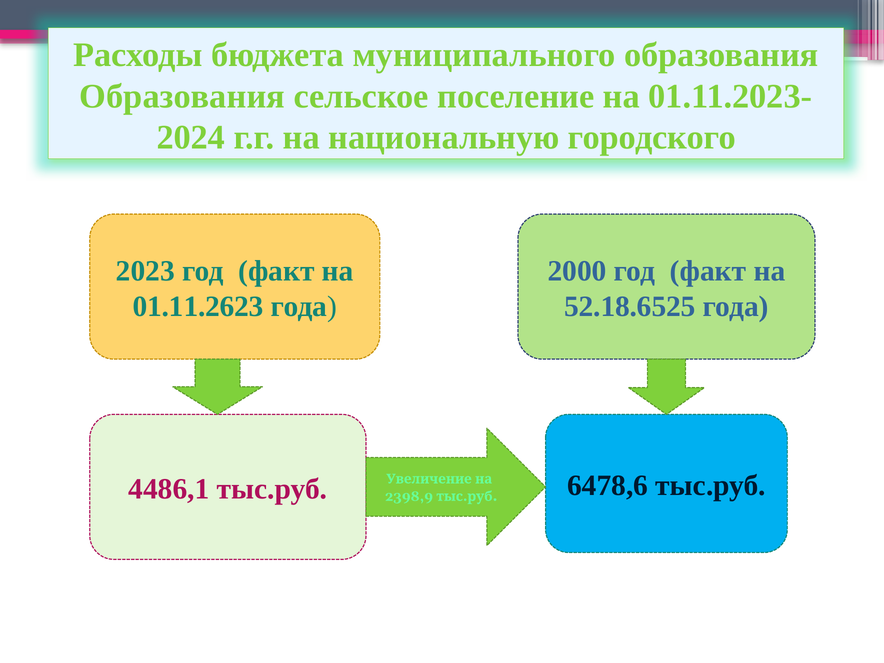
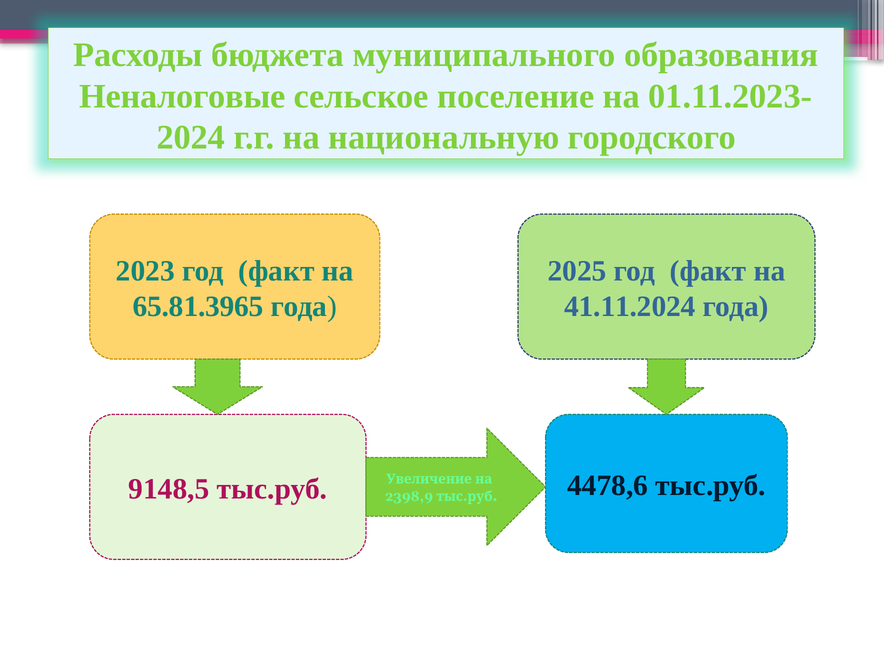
Образования: Образования -> Неналоговые (182, 96)
2000: 2000 -> 2025 (577, 271)
01.11.2623: 01.11.2623 -> 65.81.3965 (198, 306)
52.18.6525: 52.18.6525 -> 41.11.2024 (630, 306)
4486,1: 4486,1 -> 9148,5 (169, 489)
6478,6: 6478,6 -> 4478,6 (608, 485)
